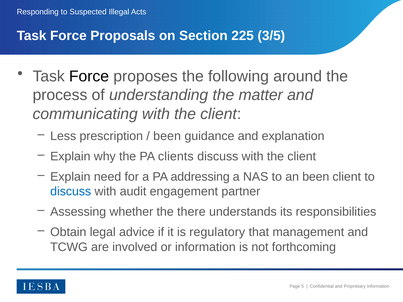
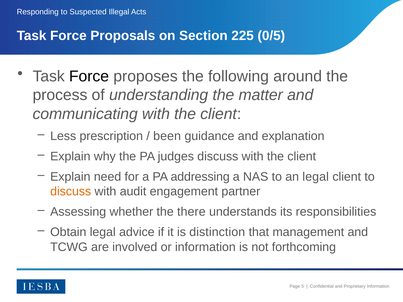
3/5: 3/5 -> 0/5 (271, 36)
clients: clients -> judges (176, 157)
an been: been -> legal (316, 177)
discuss colour: blue -> orange (71, 192)
regulatory: regulatory -> distinction (217, 232)
